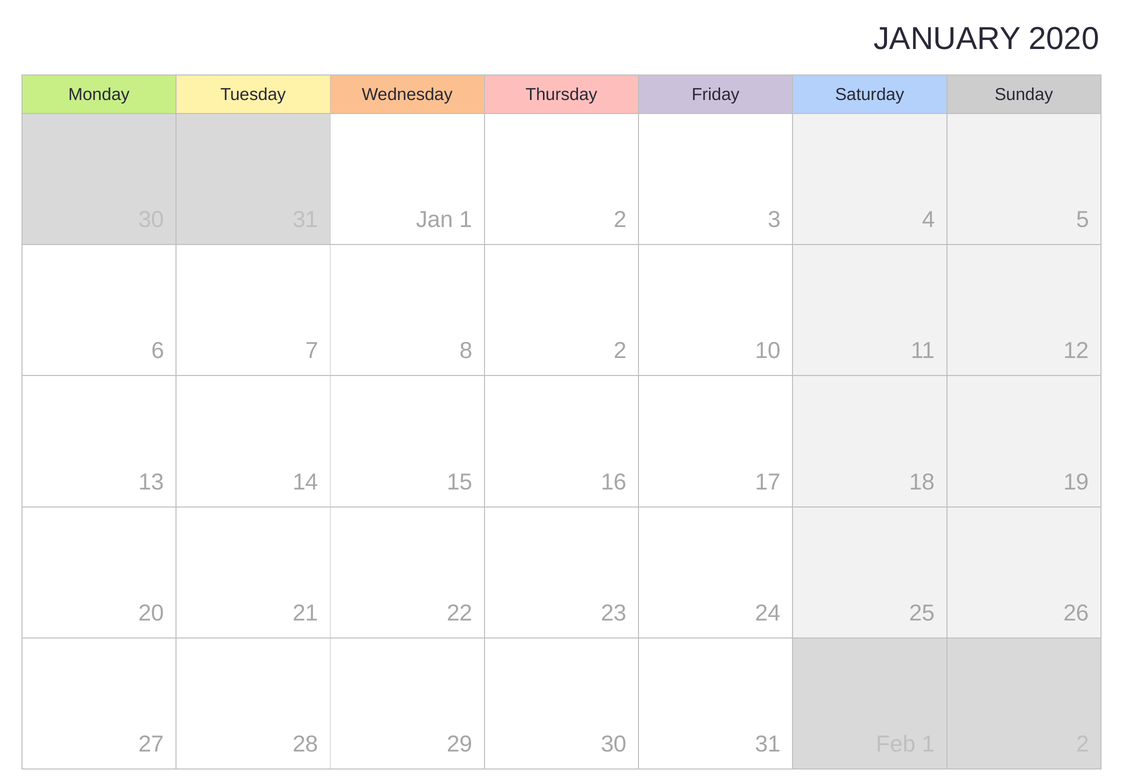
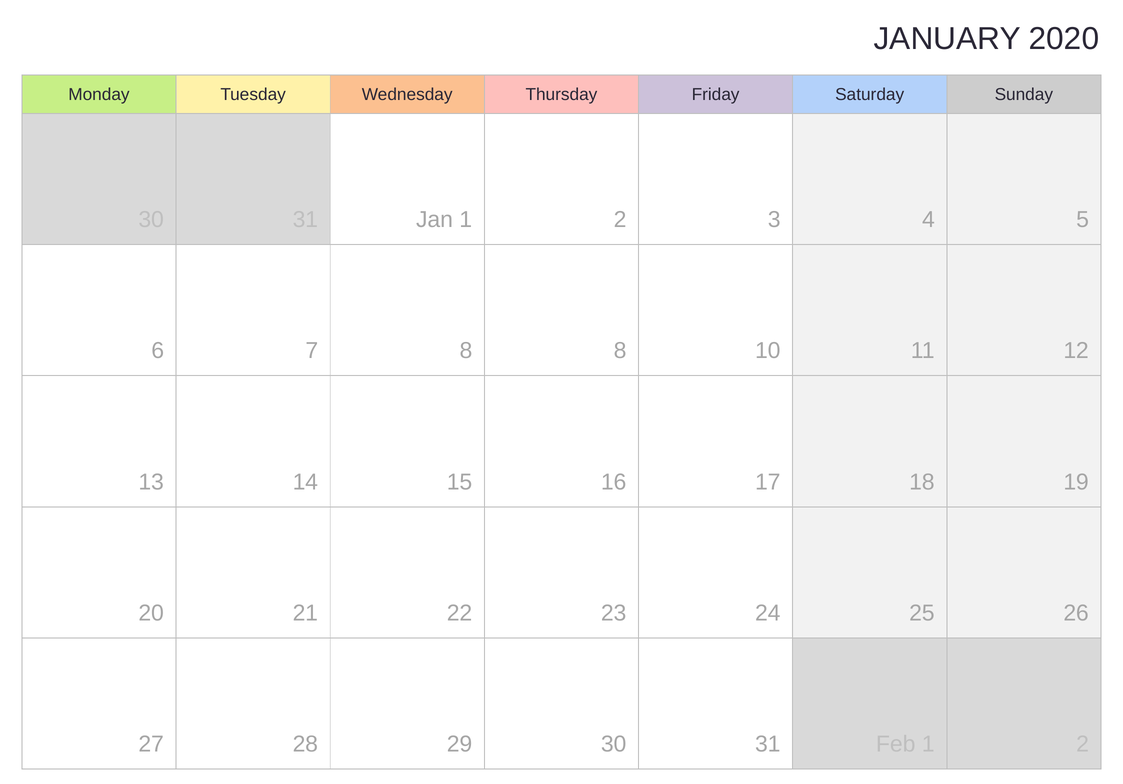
8 2: 2 -> 8 (620, 351)
